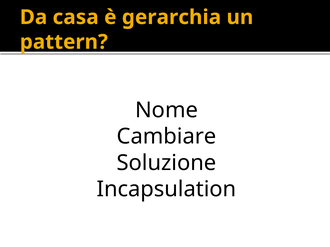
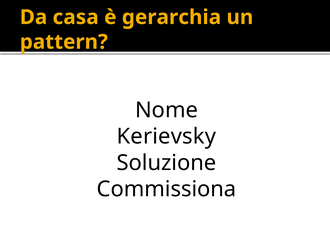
Cambiare: Cambiare -> Kerievsky (166, 137)
Incapsulation: Incapsulation -> Commissiona (167, 189)
